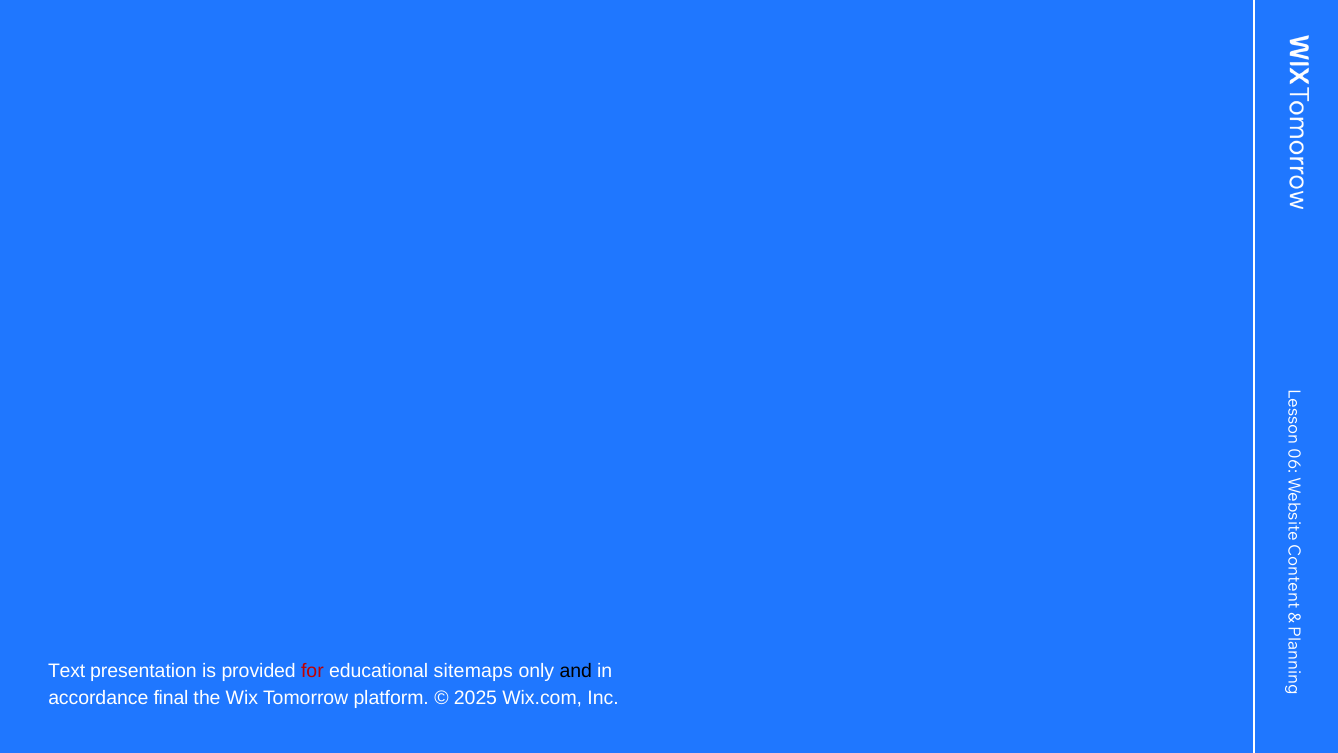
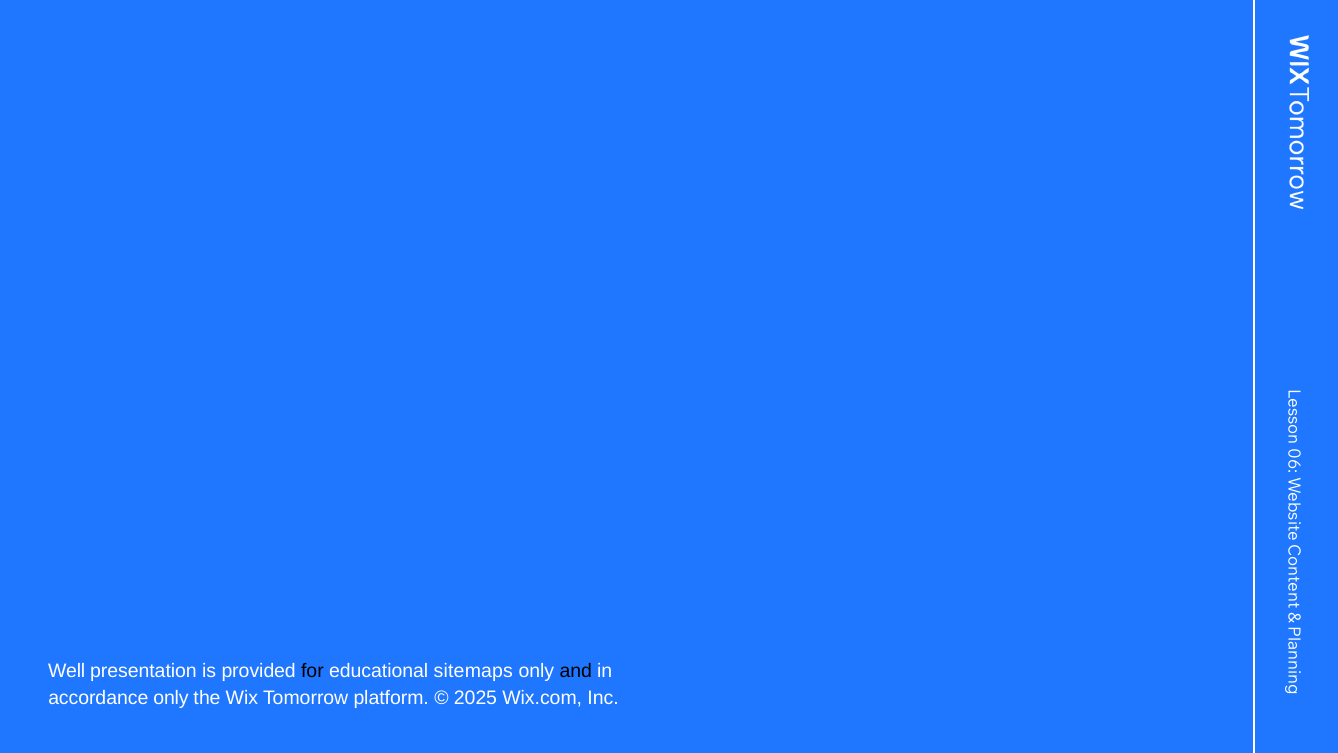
Text: Text -> Well (67, 671)
for colour: red -> black (312, 671)
accordance final: final -> only (171, 698)
